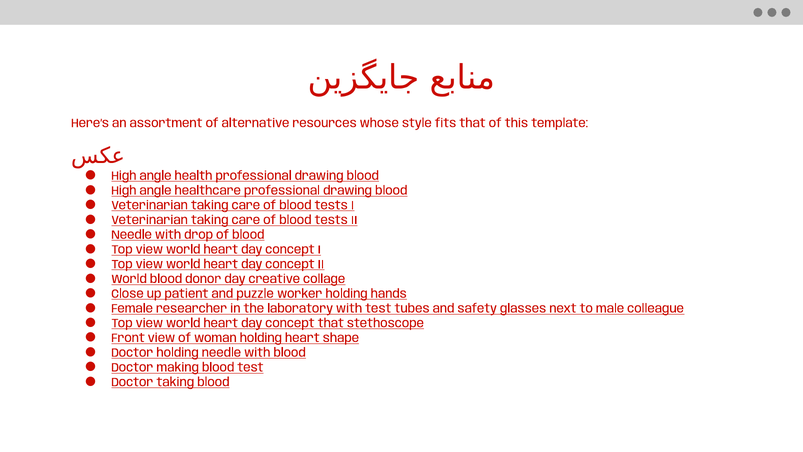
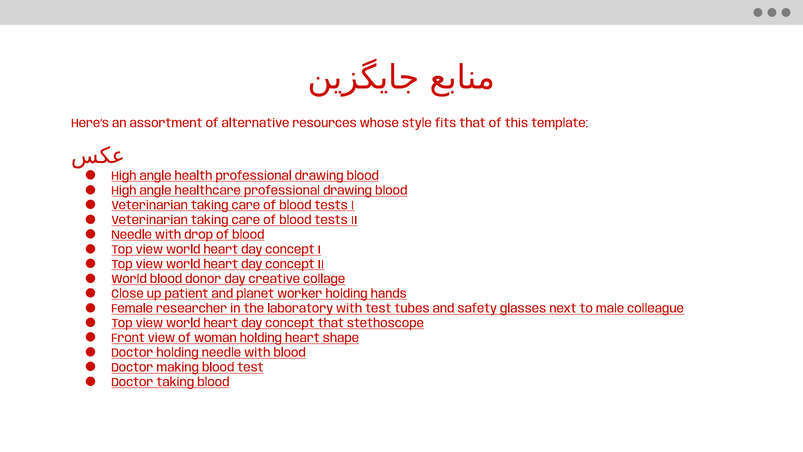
puzzle: puzzle -> planet (255, 294)
